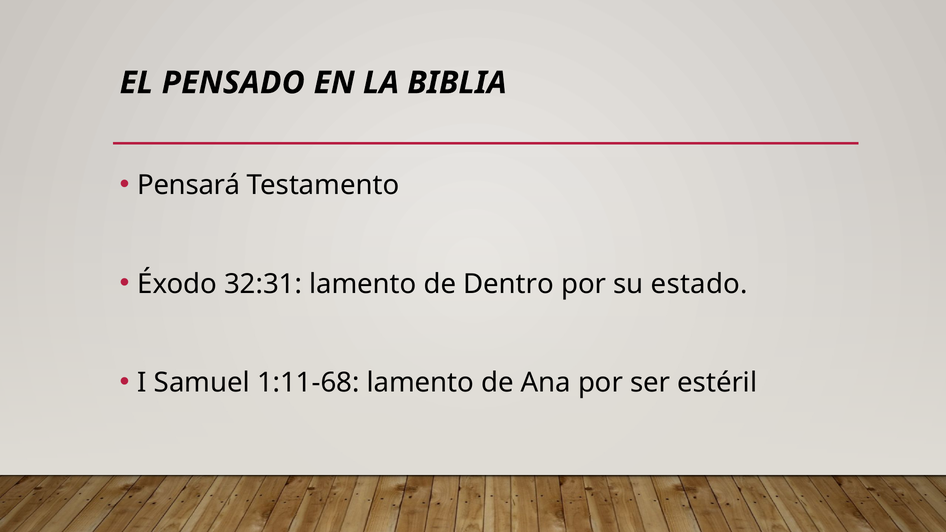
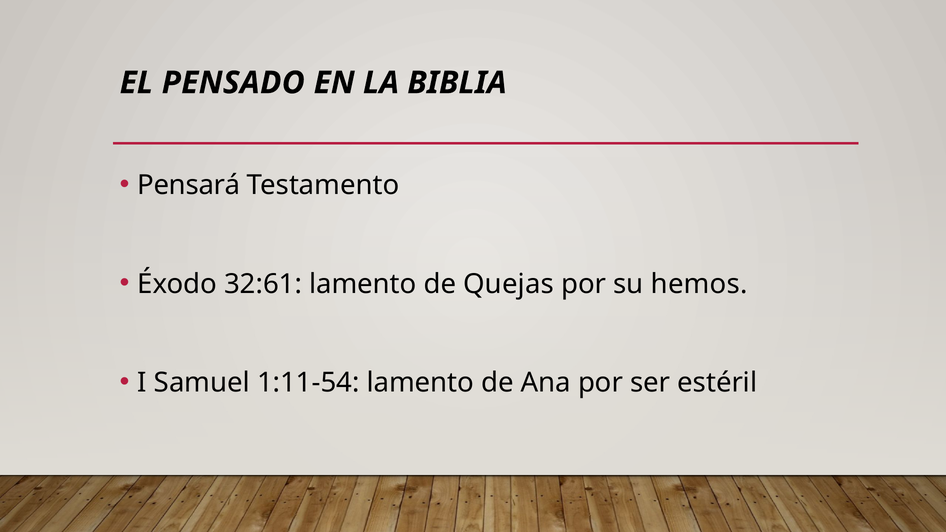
32:31: 32:31 -> 32:61 (263, 284)
Dentro: Dentro -> Quejas (509, 284)
estado: estado -> hemos (699, 284)
1:11-68: 1:11-68 -> 1:11-54 (308, 383)
